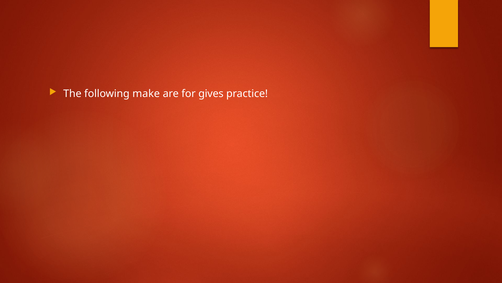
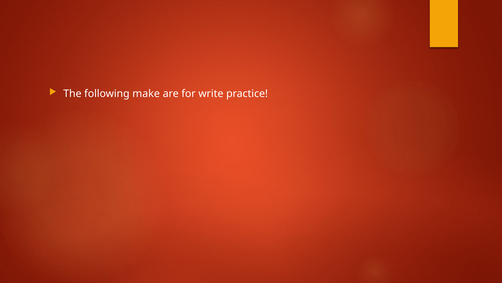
gives: gives -> write (211, 93)
